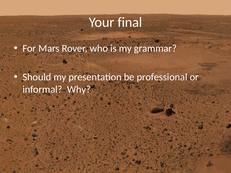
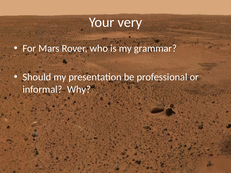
final: final -> very (130, 22)
